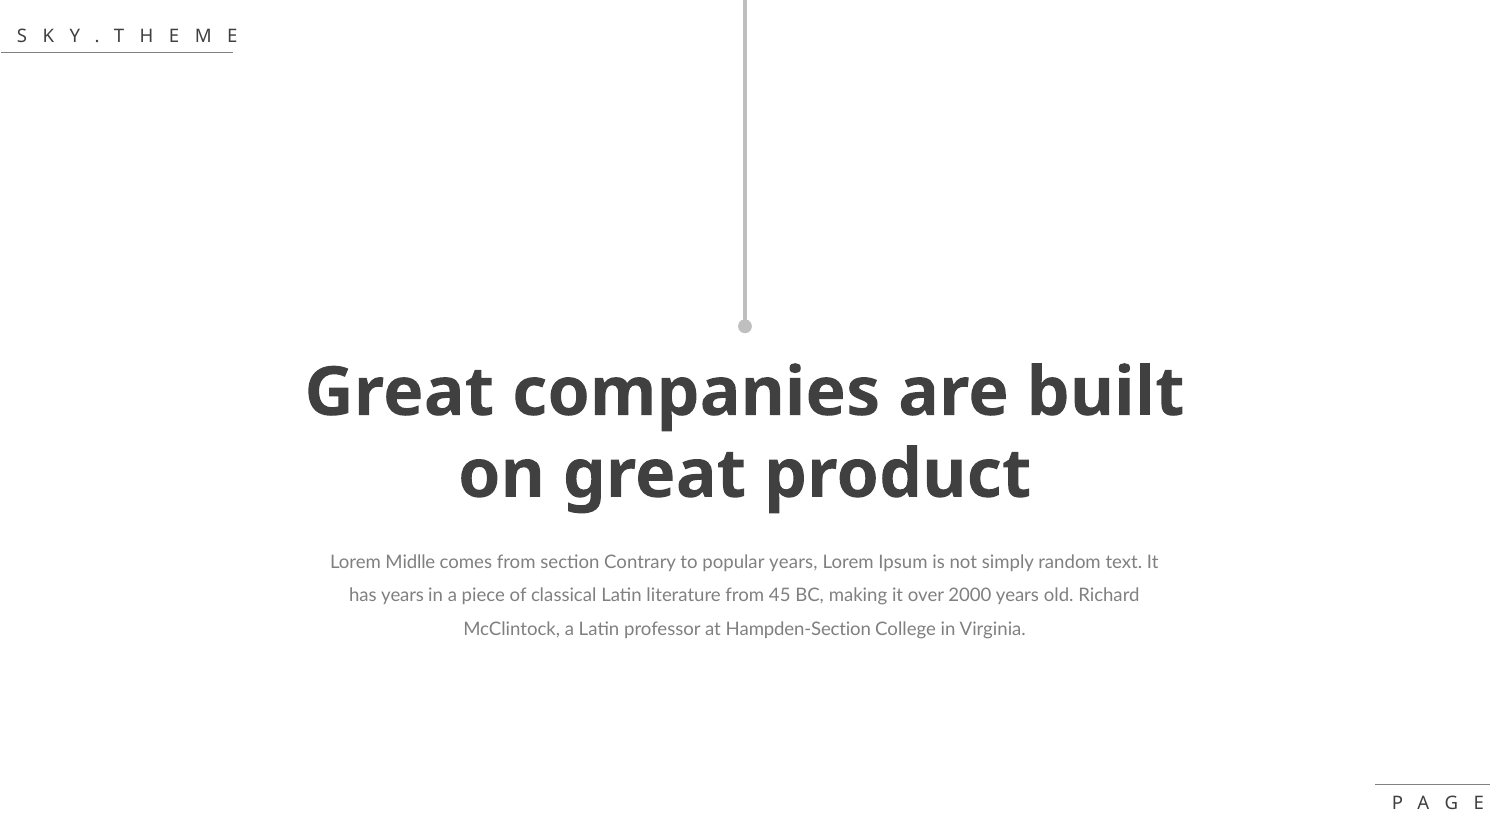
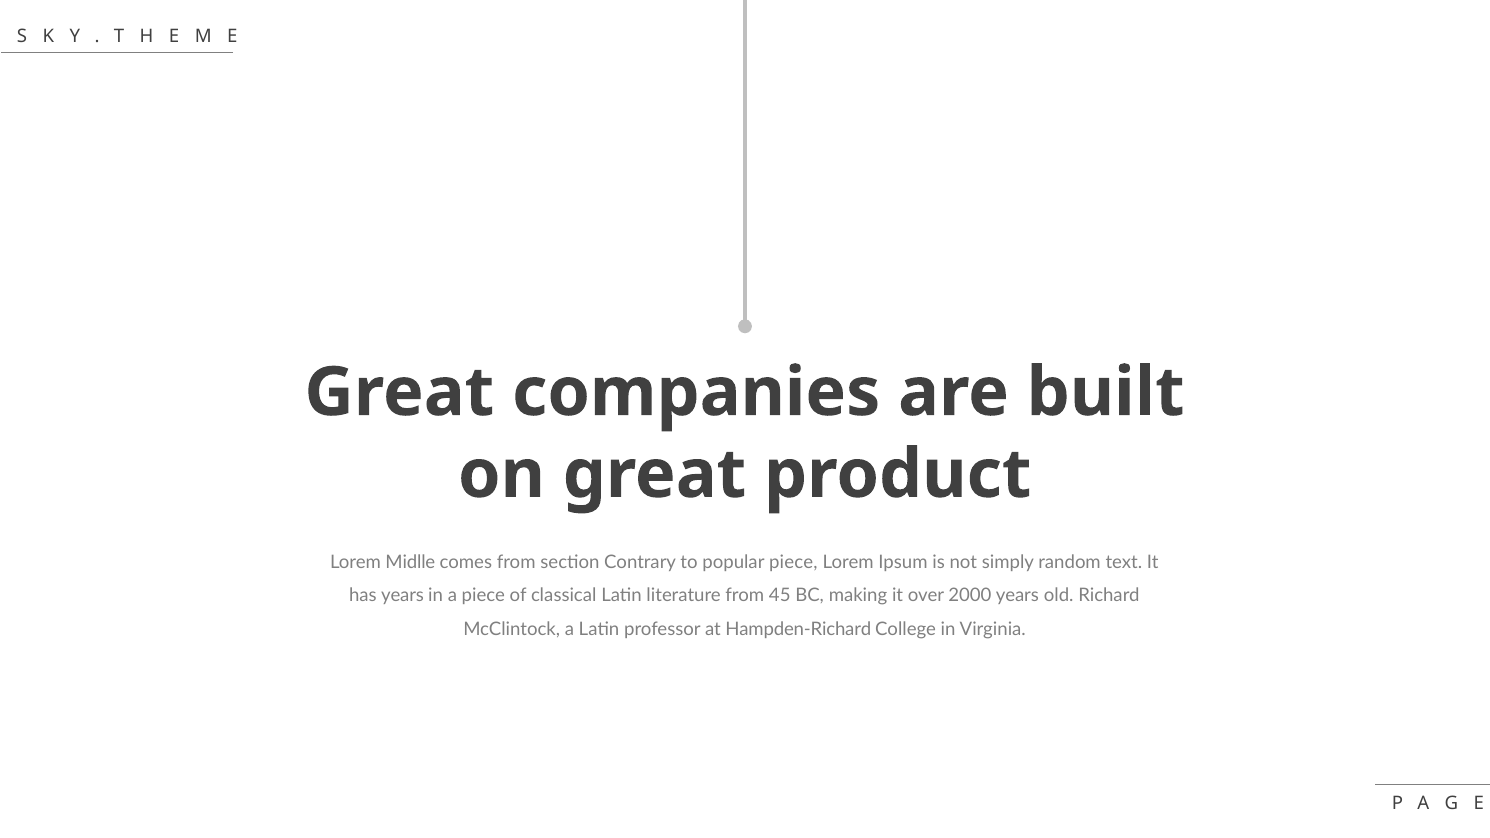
popular years: years -> piece (793, 562)
Hampden-Section: Hampden-Section -> Hampden-Richard (798, 629)
